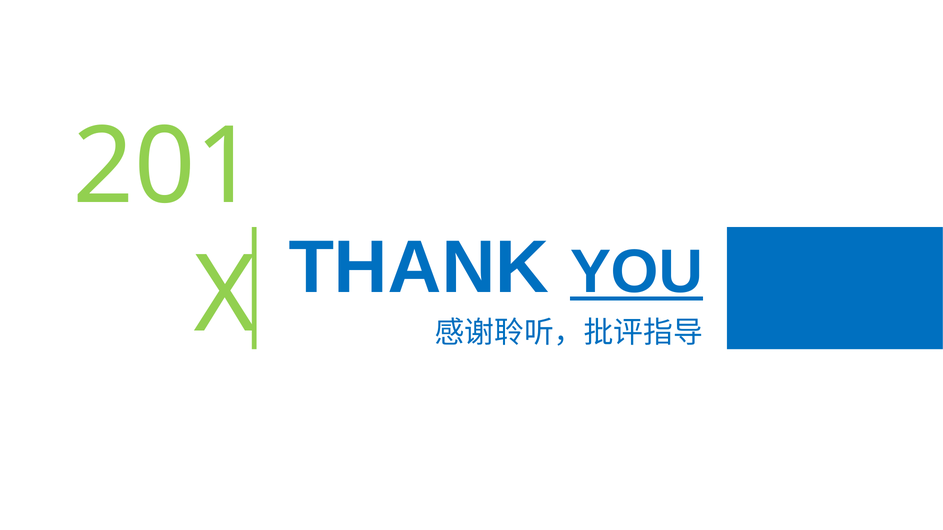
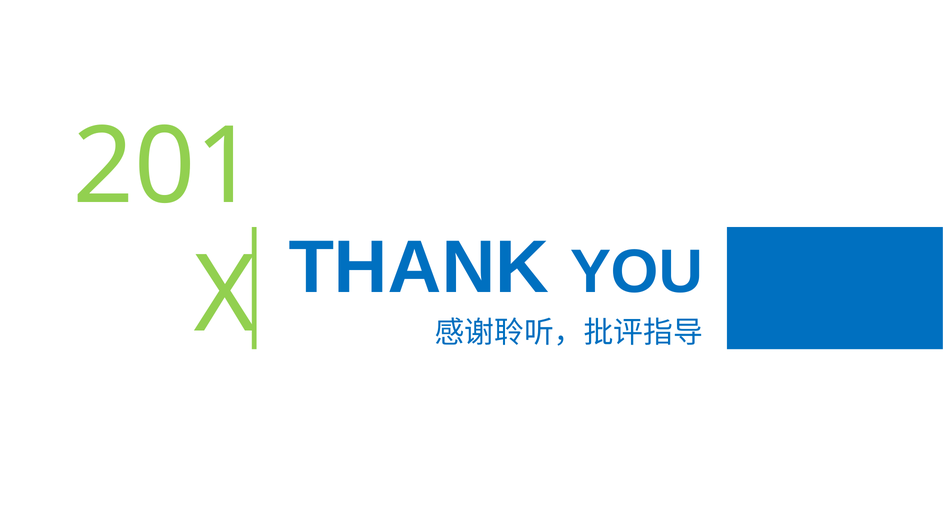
YOU underline: present -> none (637, 272)
